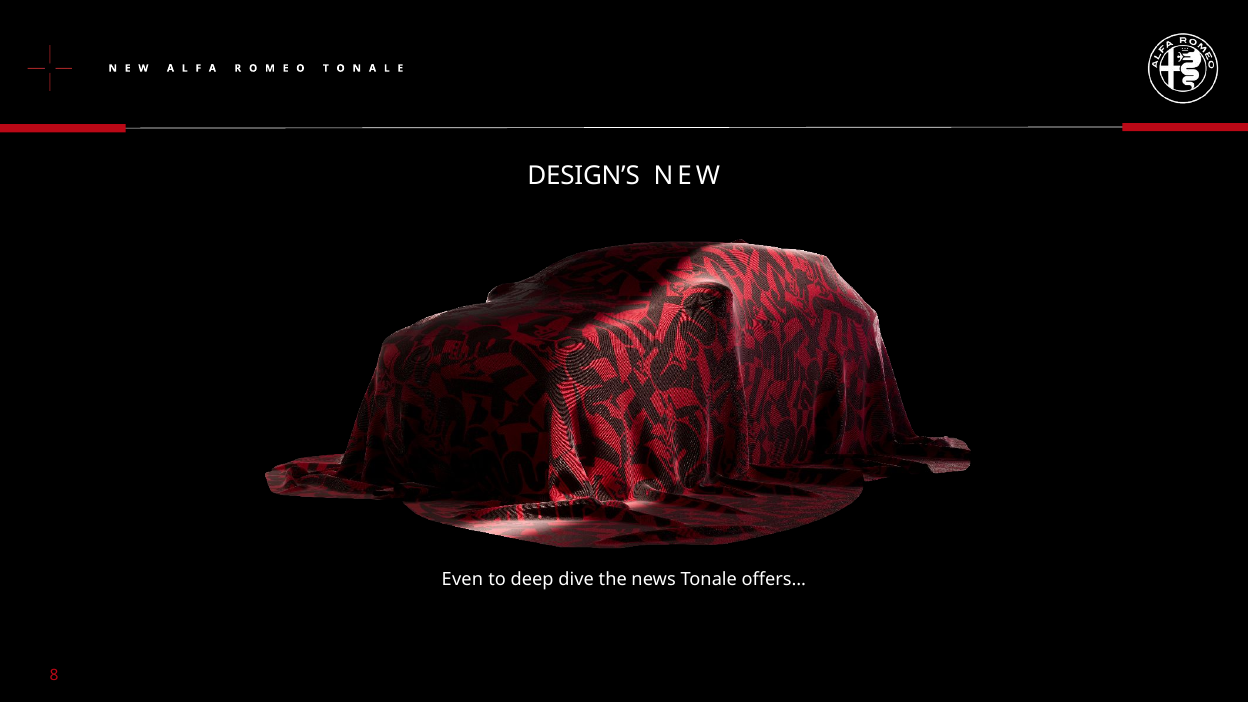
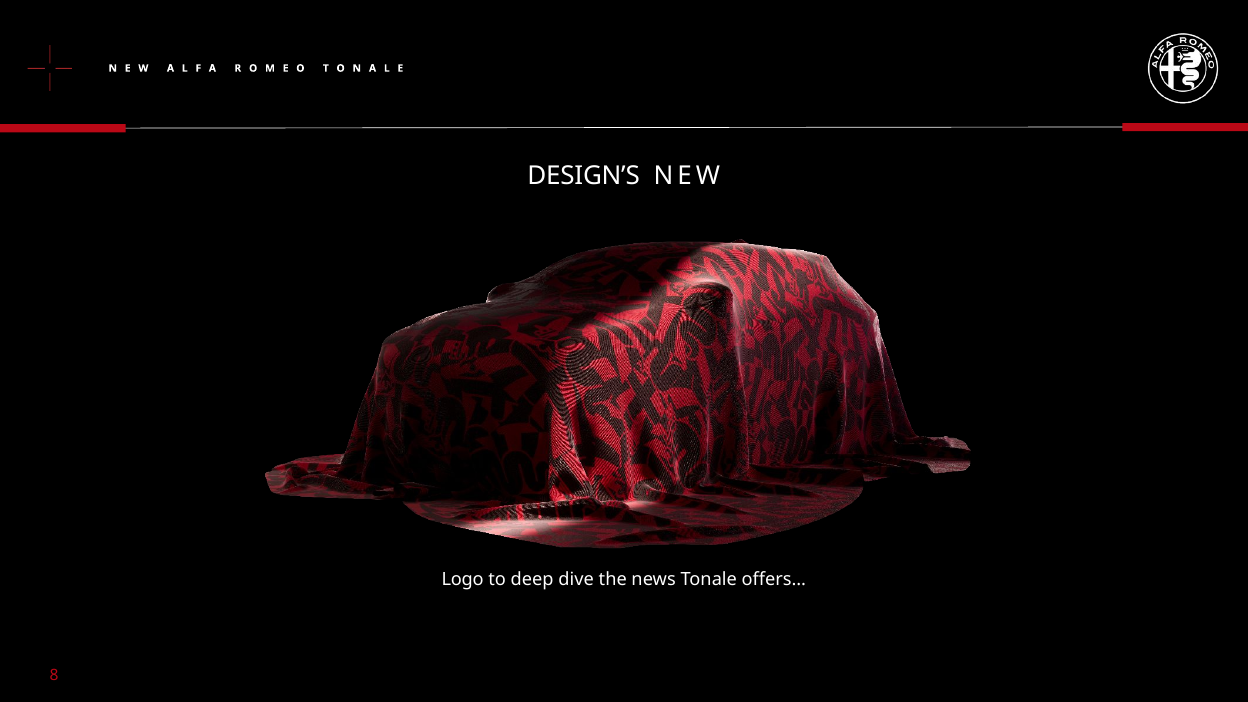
Even: Even -> Logo (463, 579)
